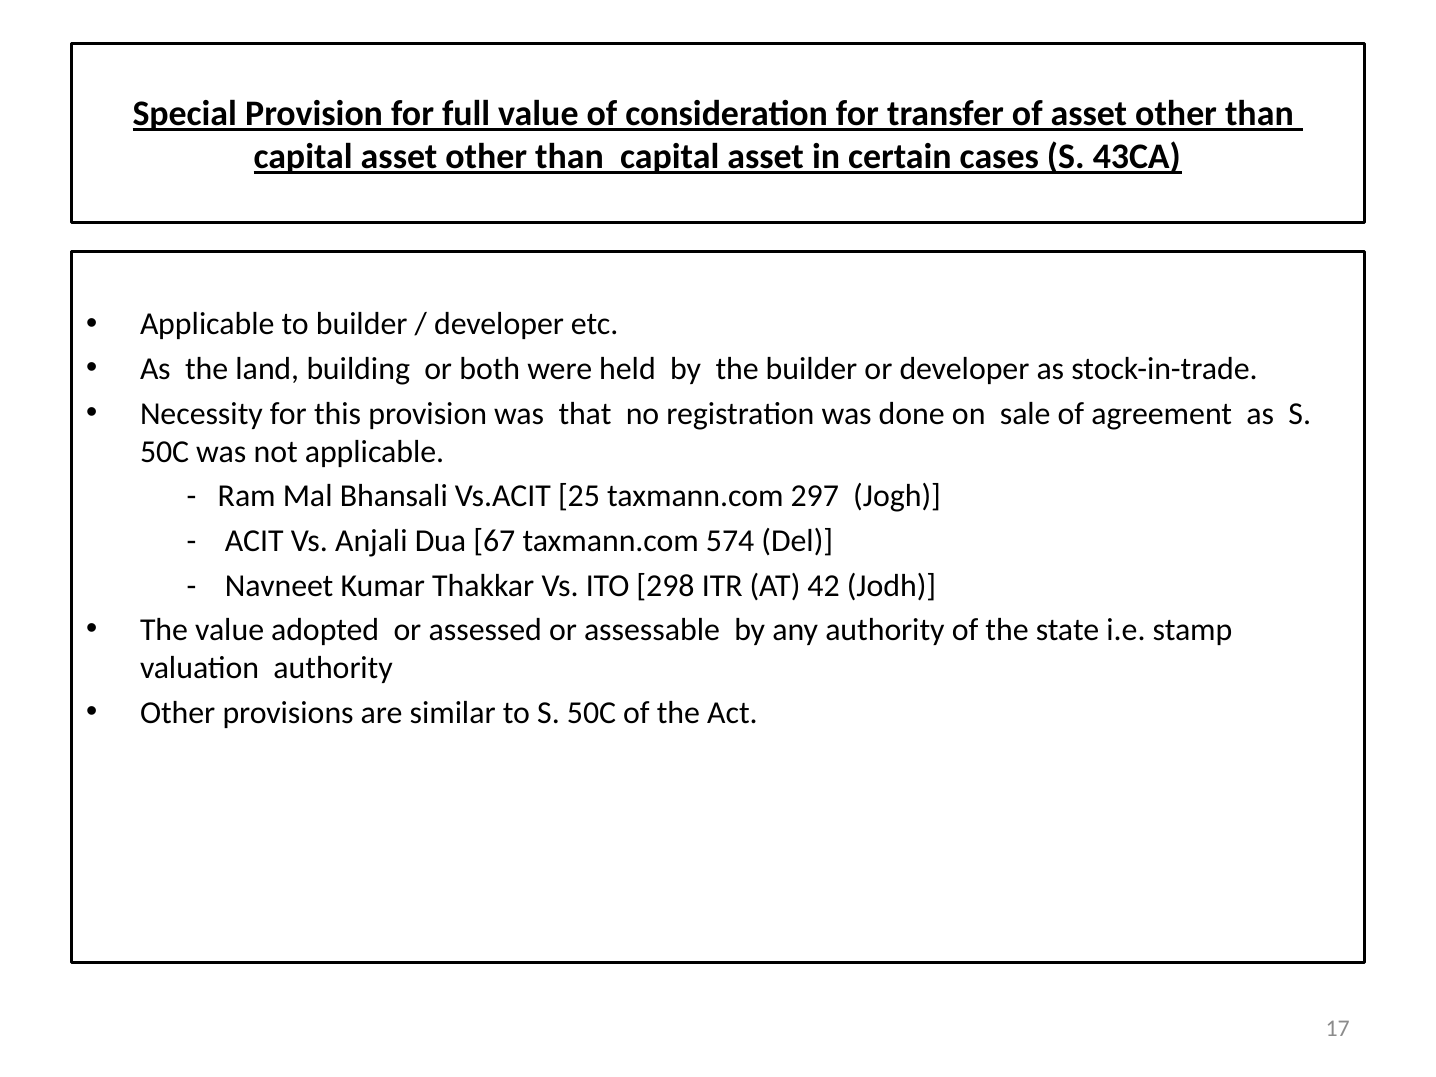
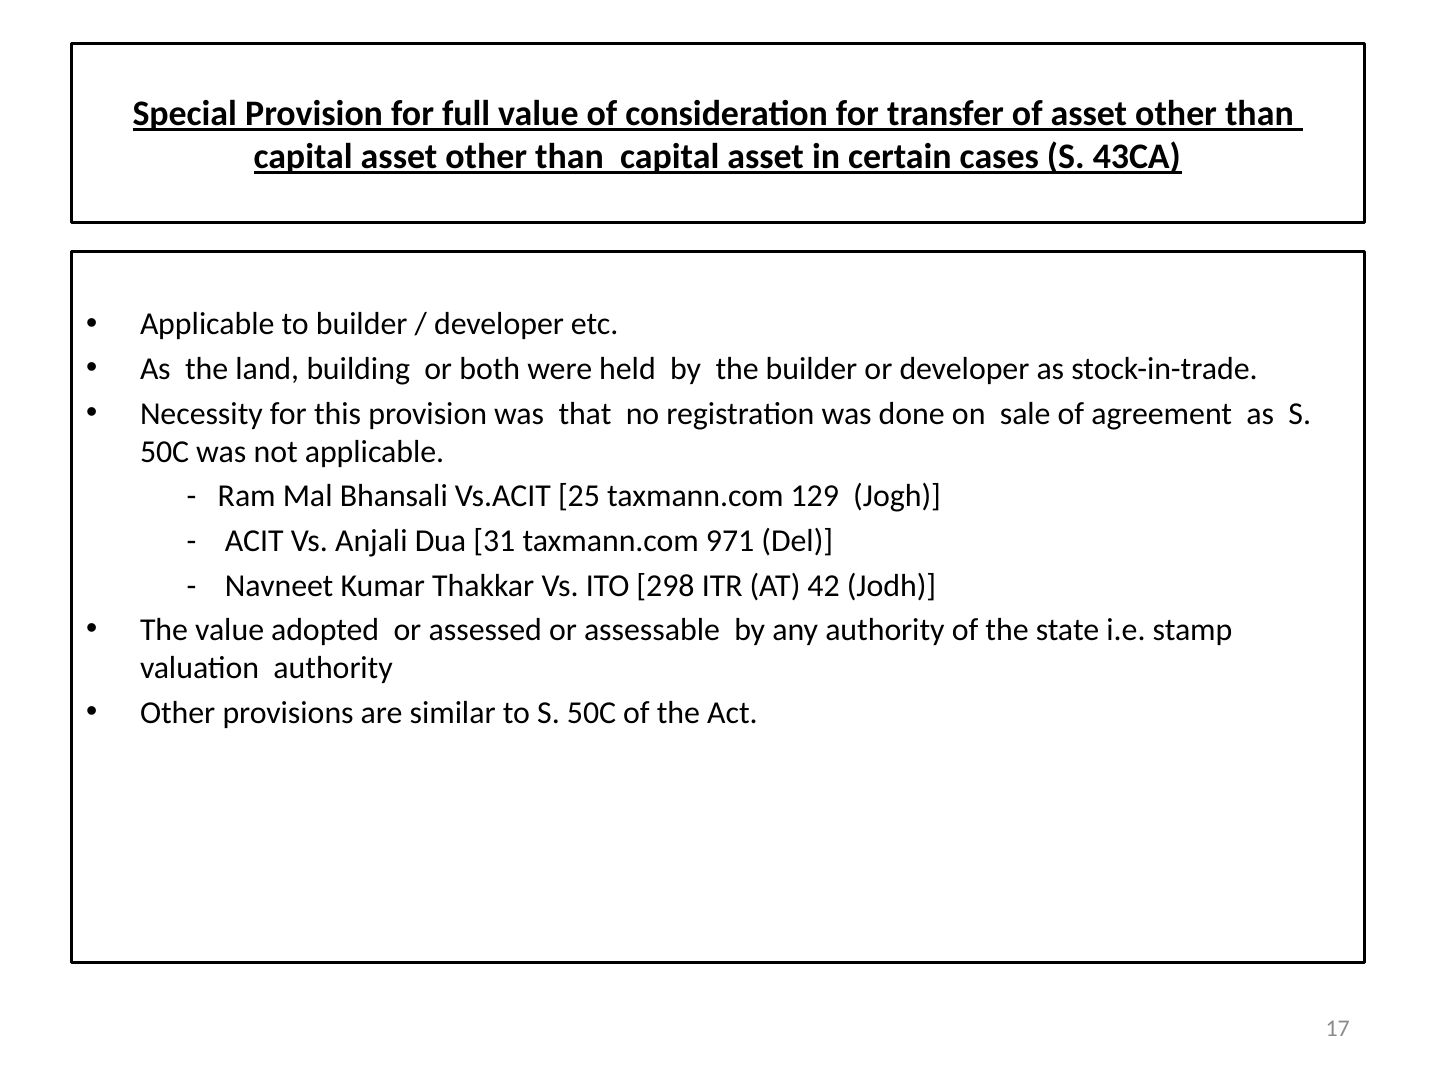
297: 297 -> 129 (815, 496)
67: 67 -> 31 (494, 541)
574: 574 -> 971 (730, 541)
